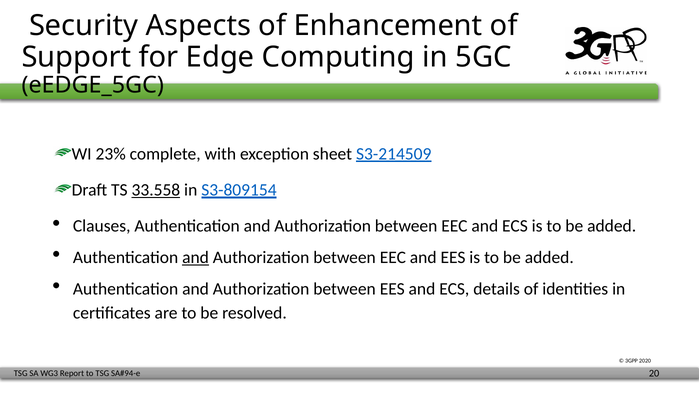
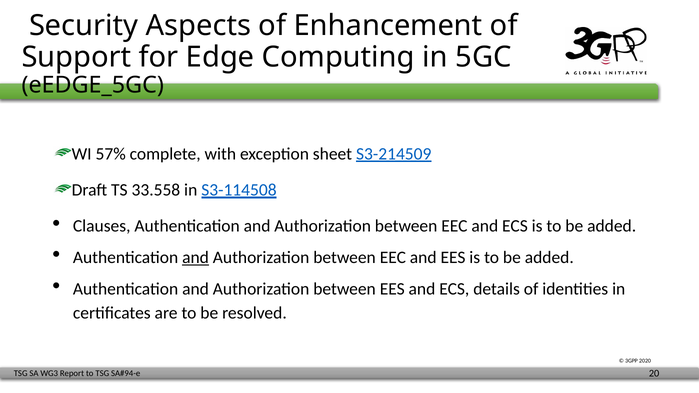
23%: 23% -> 57% (111, 154)
33.558 underline: present -> none (156, 190)
S3-809154: S3-809154 -> S3-114508 (239, 190)
